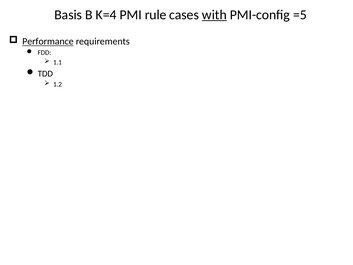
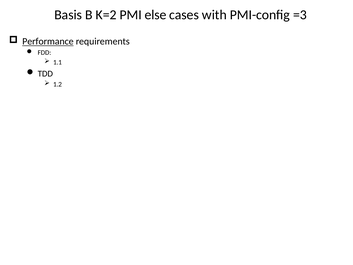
K=4: K=4 -> K=2 (106, 15)
rule: rule -> else (156, 15)
with underline: present -> none (214, 15)
=5: =5 -> =3 (300, 15)
